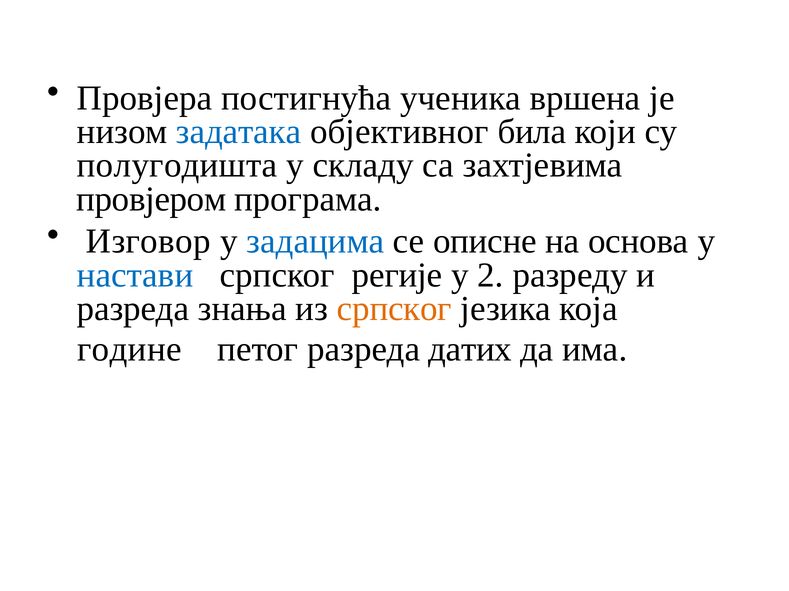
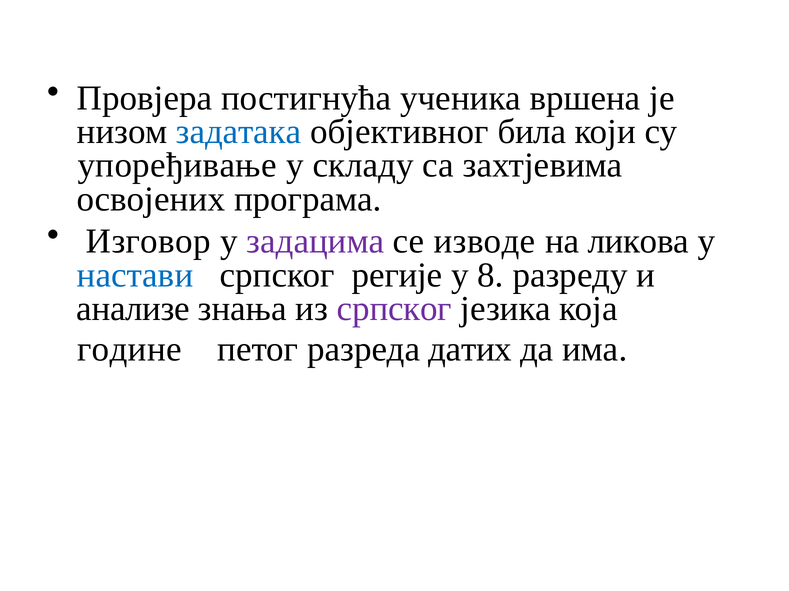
полугодишта: полугодишта -> упоређивање (177, 166)
провјером: провјером -> освојених (151, 199)
задацима colour: blue -> purple (315, 242)
описне: описне -> изводе (485, 242)
основа: основа -> ликова (638, 242)
2: 2 -> 8 (491, 275)
разреда: разреда -> анализе (133, 309)
српског colour: orange -> purple (394, 309)
